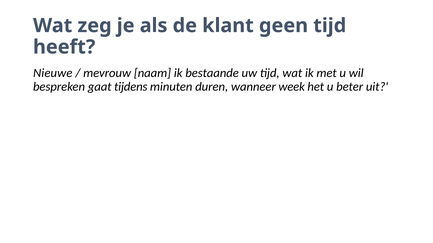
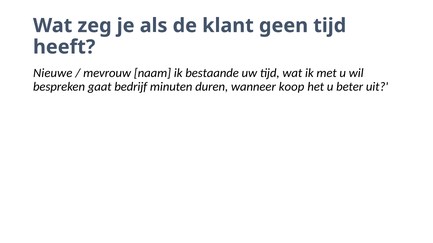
tijdens: tijdens -> bedrijf (131, 87)
week: week -> koop (292, 87)
